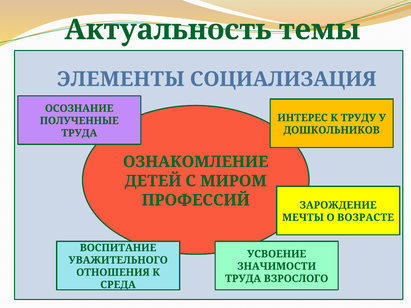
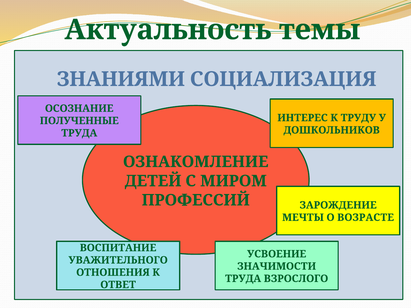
ЭЛЕМЕНТЫ: ЭЛЕМЕНТЫ -> ЗНАНИЯМИ (121, 79)
СРЕДА: СРЕДА -> ОТВЕТ (118, 285)
